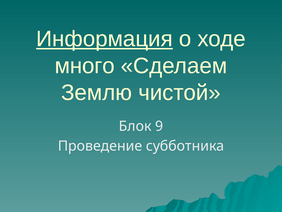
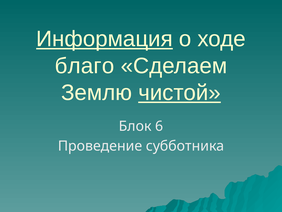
много: много -> благо (85, 66)
чистой underline: none -> present (180, 92)
9: 9 -> 6 (159, 126)
